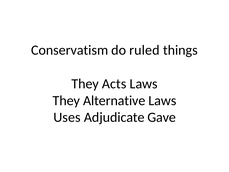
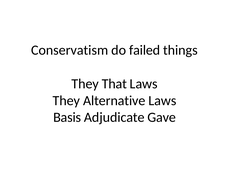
ruled: ruled -> failed (145, 50)
Acts: Acts -> That (114, 84)
Uses: Uses -> Basis (67, 117)
